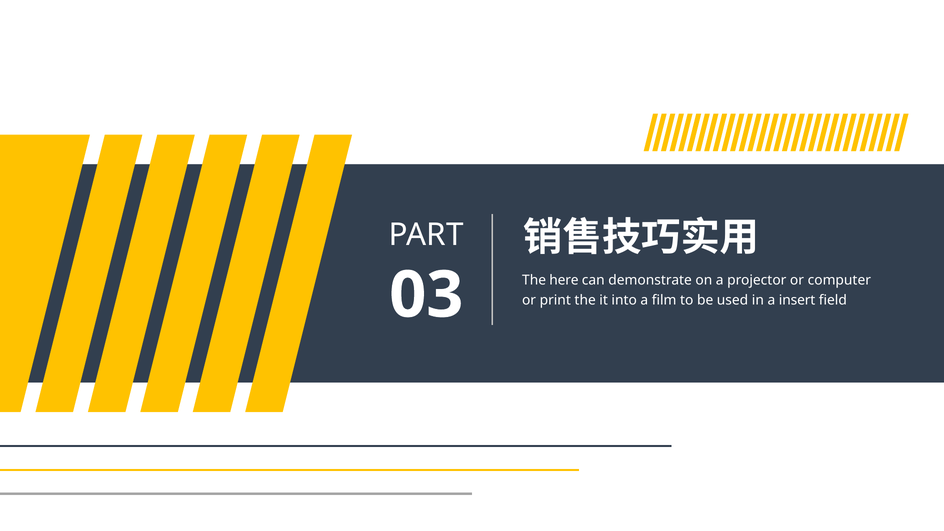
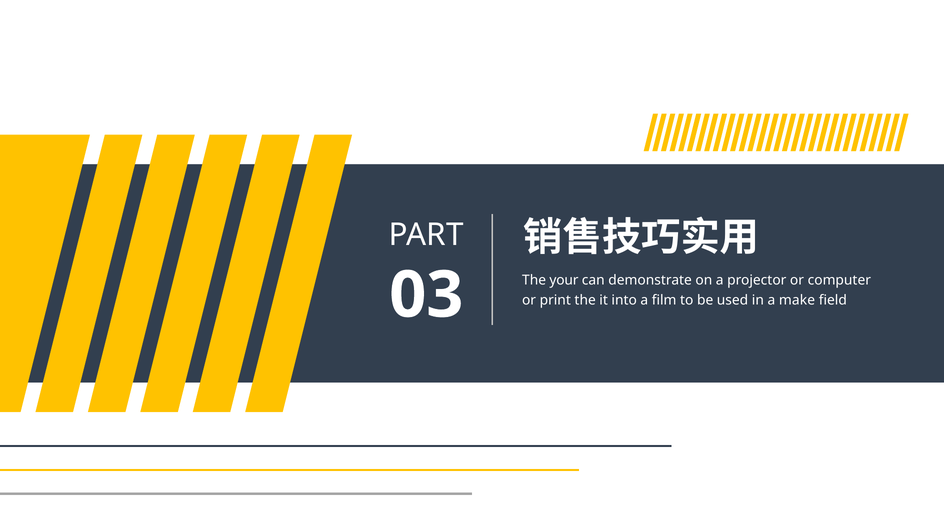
here: here -> your (564, 280)
insert: insert -> make (797, 300)
